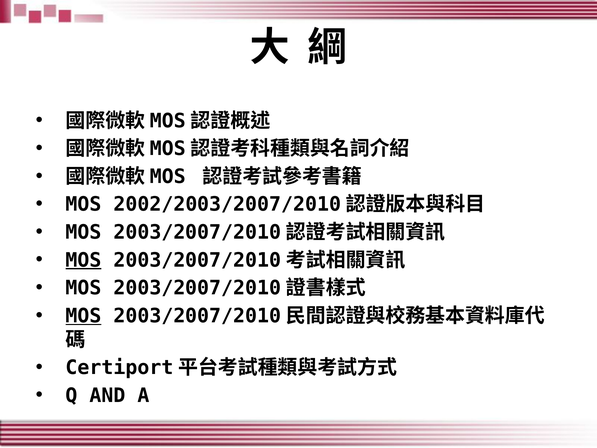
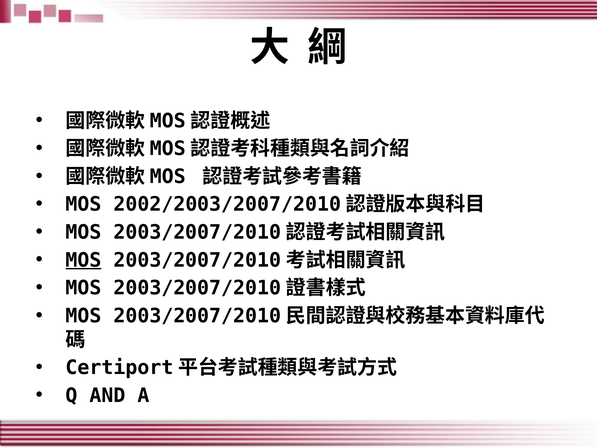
MOS underline: present -> none (84, 316)
